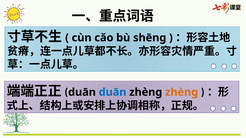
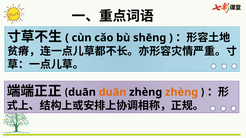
duān colour: blue -> orange (113, 92)
